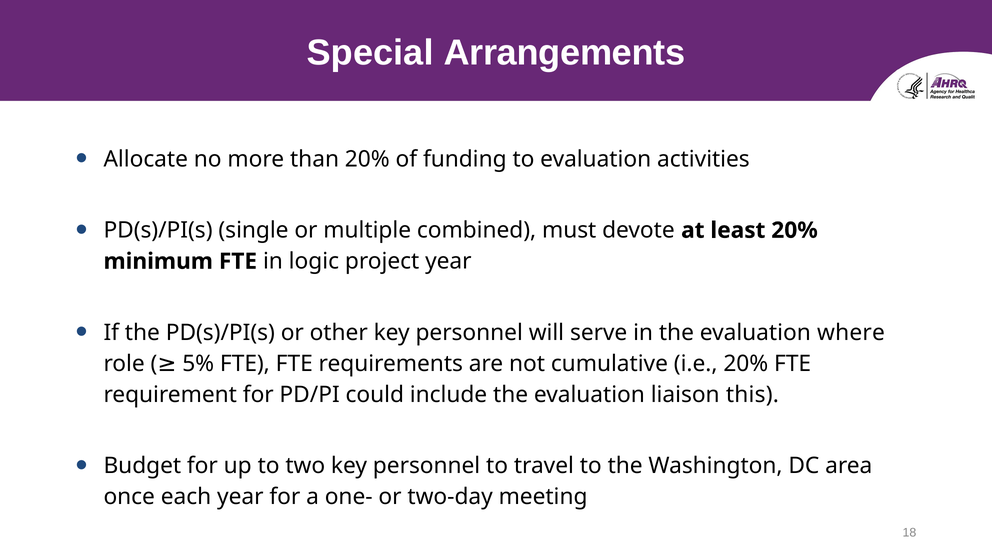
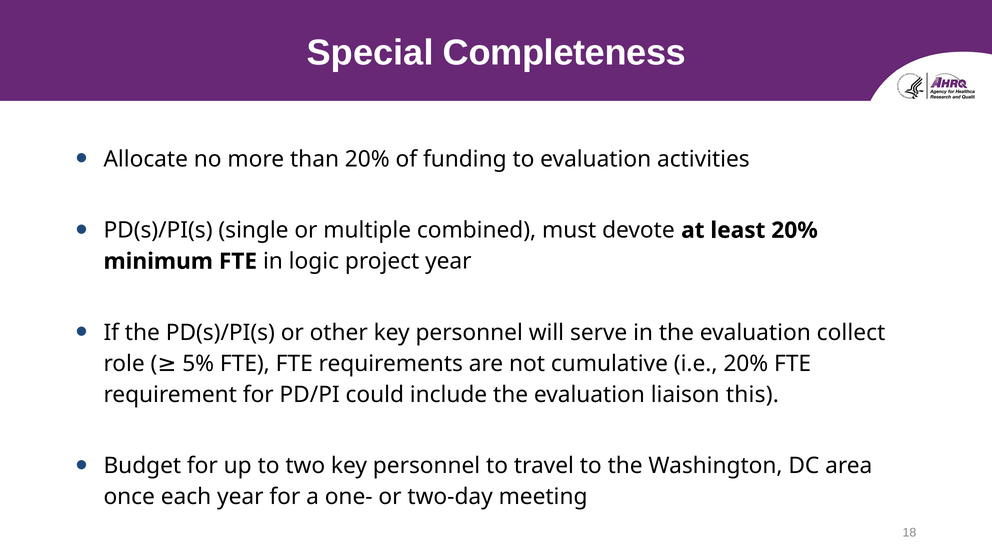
Arrangements: Arrangements -> Completeness (564, 53)
where: where -> collect (851, 333)
